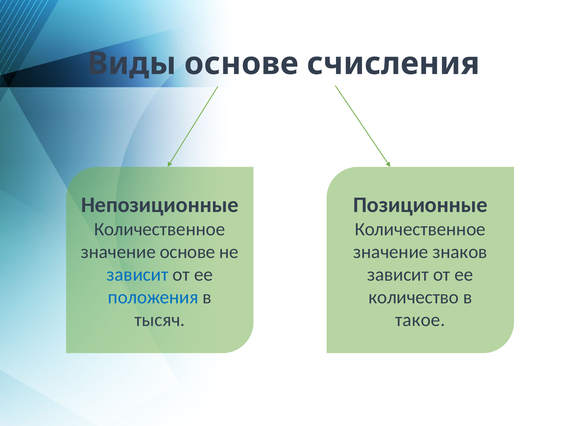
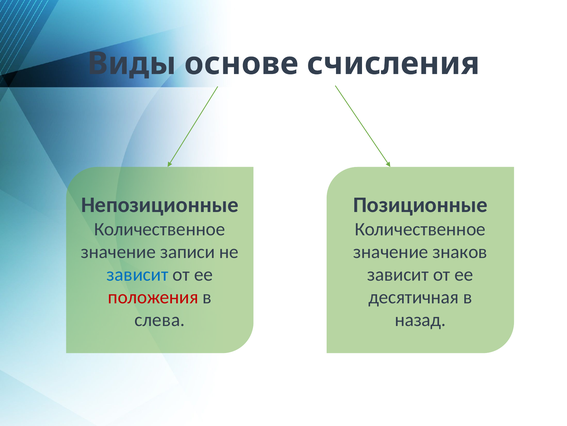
значение основе: основе -> записи (188, 251)
положения colour: blue -> red (153, 297)
количество: количество -> десятичная (414, 297)
тысяч: тысяч -> слева (160, 319)
такое: такое -> назад (420, 319)
